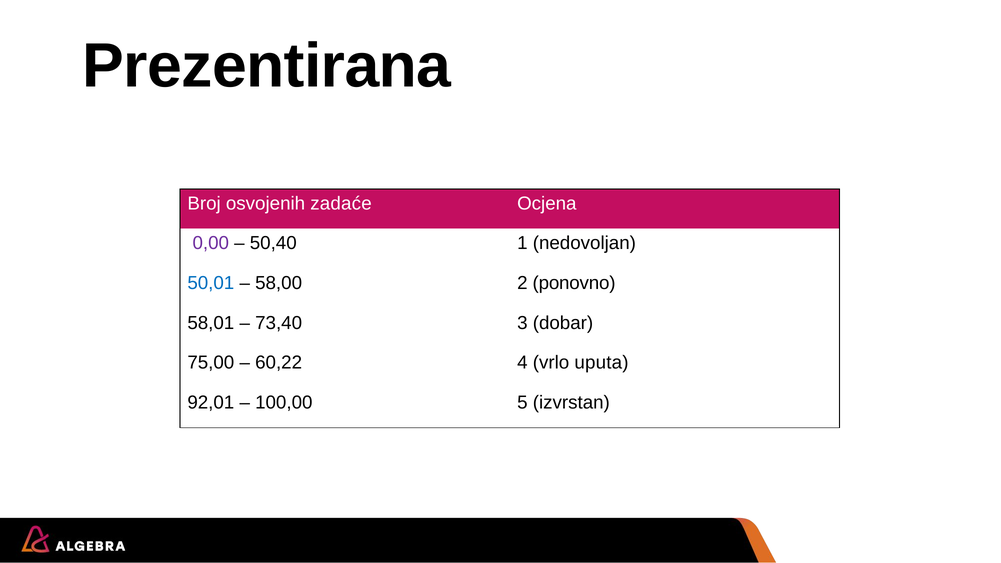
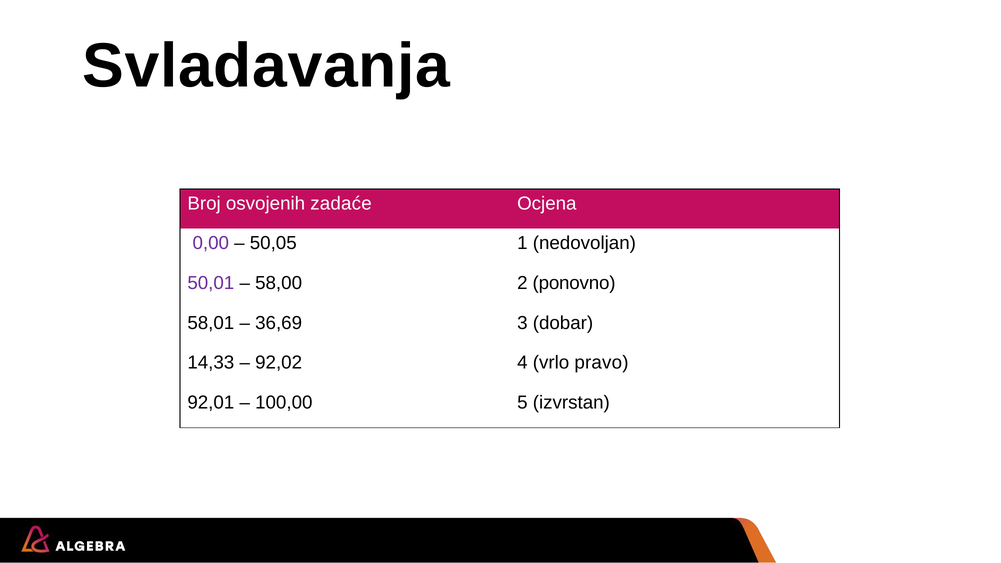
Prezentirana: Prezentirana -> Svladavanja (266, 66)
50,40: 50,40 -> 50,05 (273, 243)
50,01 colour: blue -> purple (211, 283)
73,40: 73,40 -> 36,69 (279, 323)
75,00: 75,00 -> 14,33 (211, 363)
60,22: 60,22 -> 92,02 (279, 363)
uputa: uputa -> pravo (601, 363)
